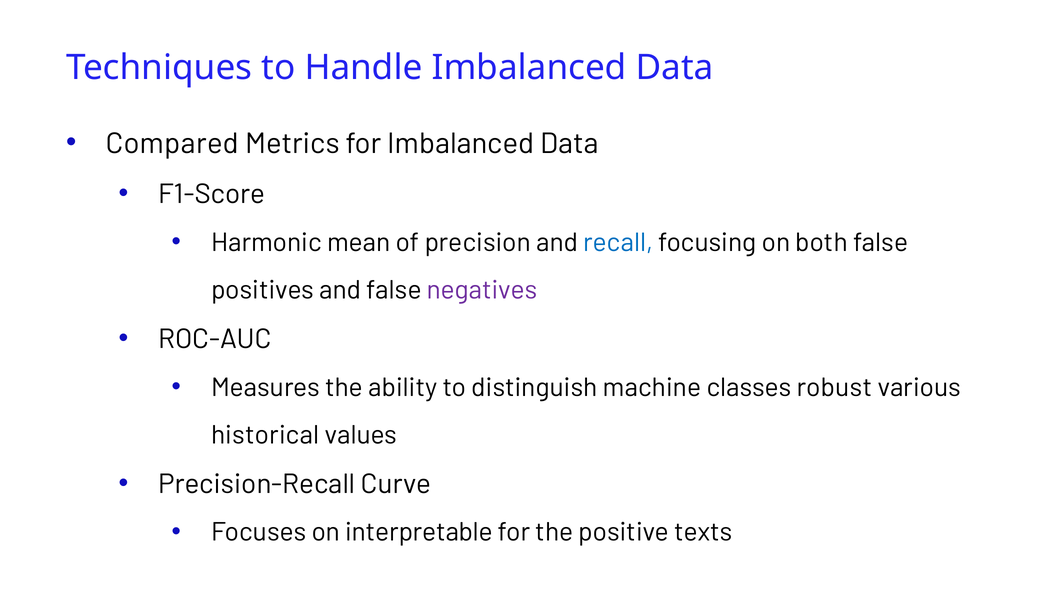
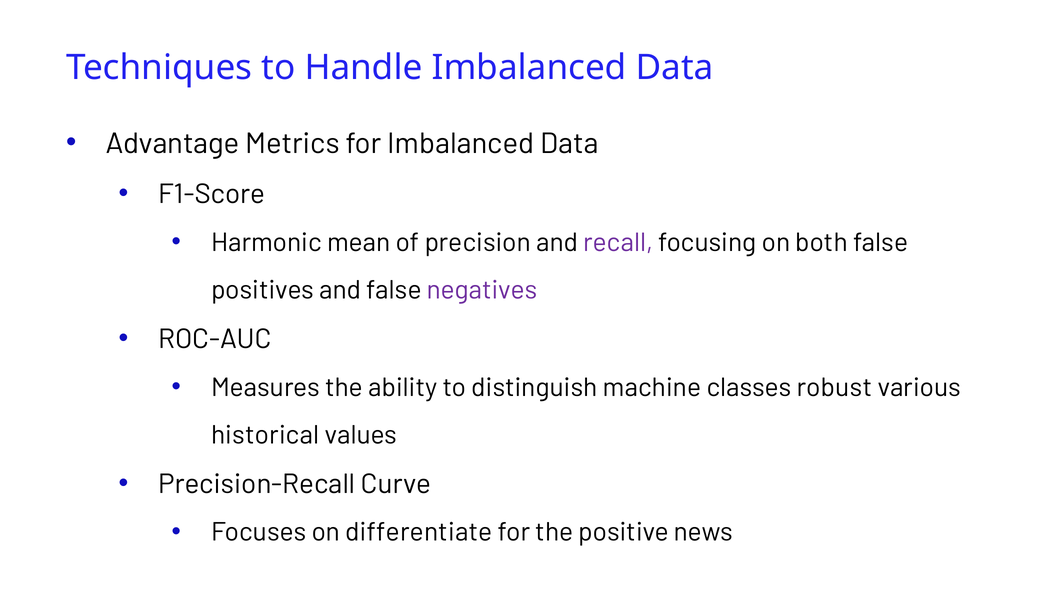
Compared: Compared -> Advantage (172, 144)
recall colour: blue -> purple (618, 243)
interpretable: interpretable -> differentiate (419, 533)
texts: texts -> news (703, 533)
